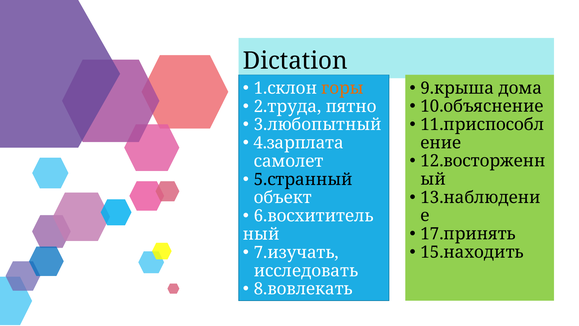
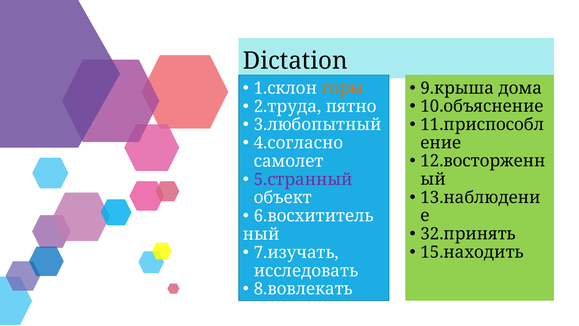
4.зарплата: 4.зарплата -> 4.согласно (298, 143)
5.странный colour: black -> purple (303, 179)
17.принять: 17.принять -> 32.принять (468, 234)
